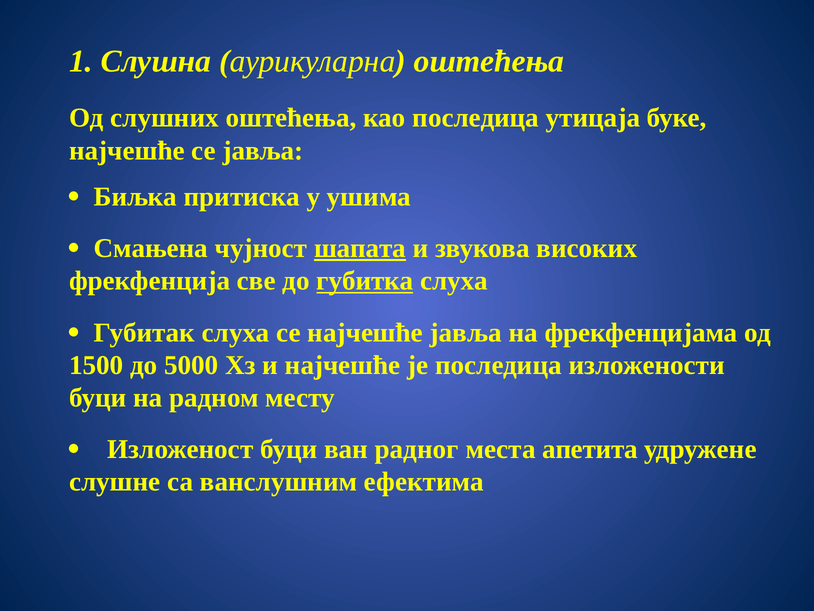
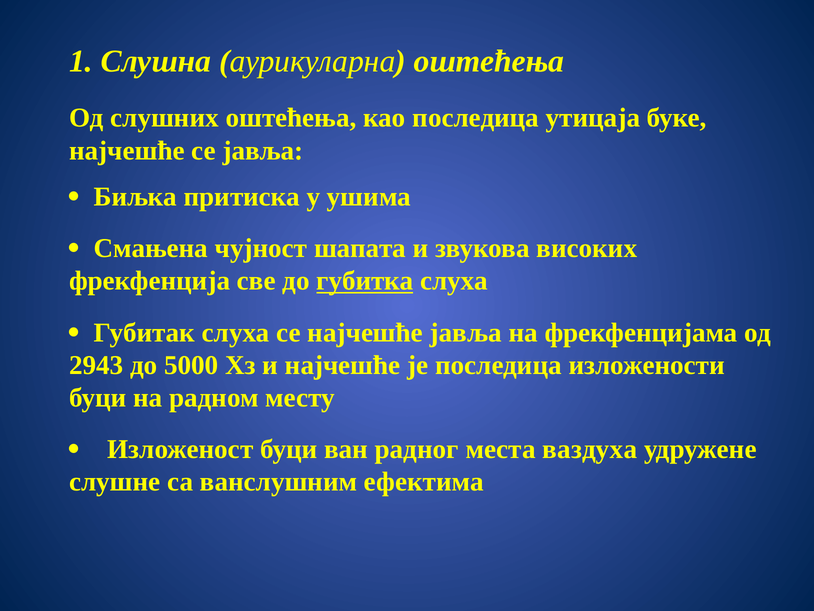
шапата underline: present -> none (360, 248)
1500: 1500 -> 2943 (96, 365)
апетита: апетита -> ваздуха (590, 449)
